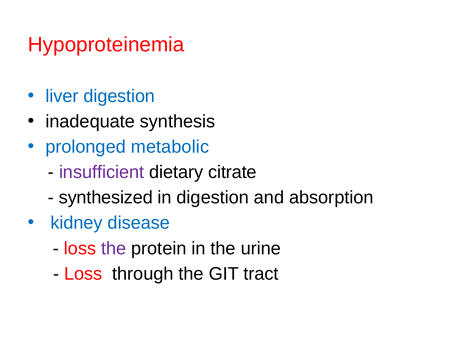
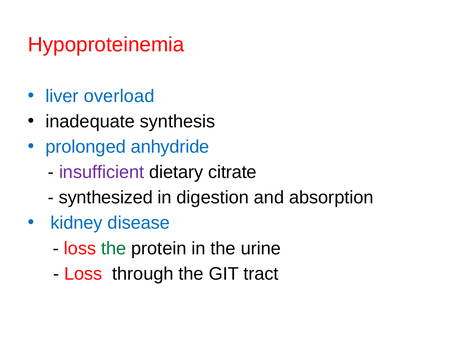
liver digestion: digestion -> overload (119, 96)
metabolic: metabolic -> anhydride (170, 147)
the colour: purple -> green (114, 248)
